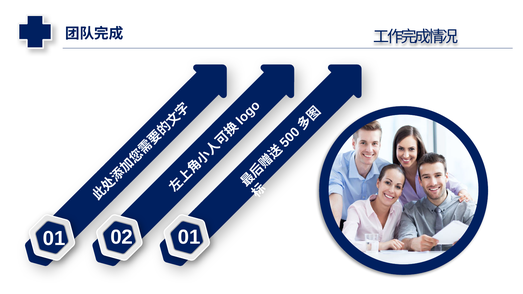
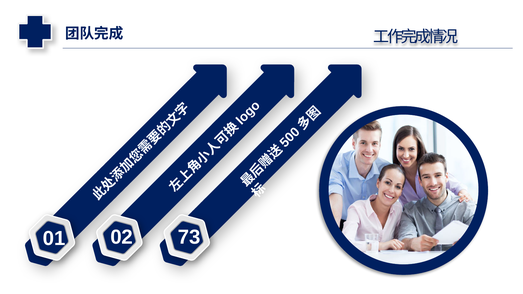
02 01: 01 -> 73 (189, 237)
